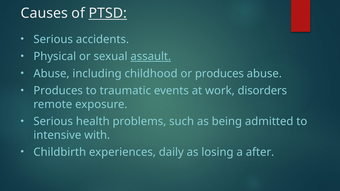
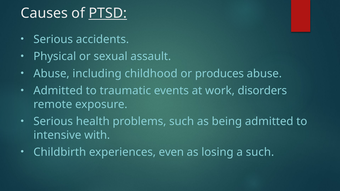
assault underline: present -> none (151, 57)
Produces: Produces -> Admitted (58, 91)
daily: daily -> even (171, 152)
a after: after -> such (260, 152)
